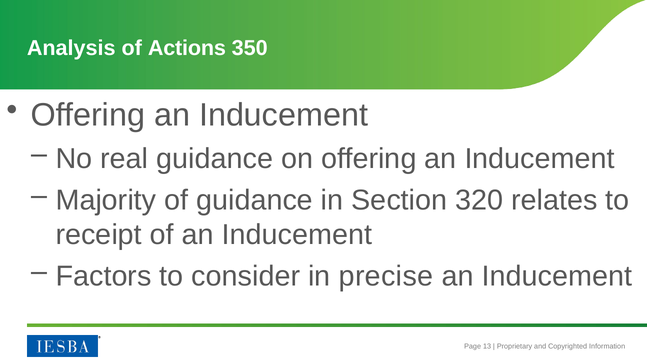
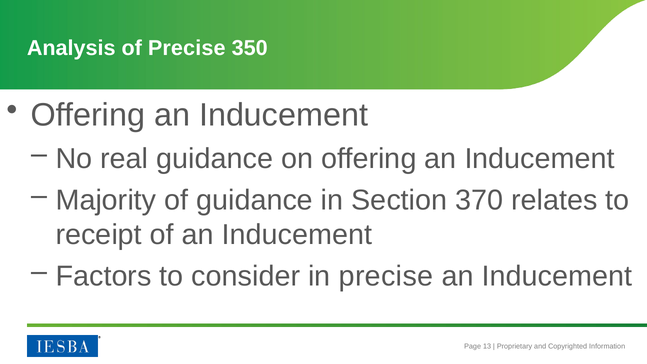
of Actions: Actions -> Precise (187, 48)
320: 320 -> 370 (479, 200)
